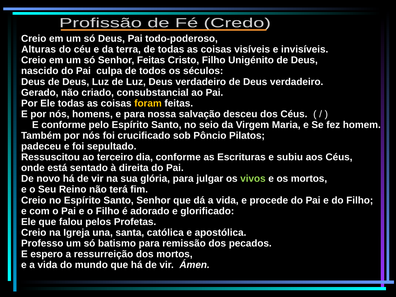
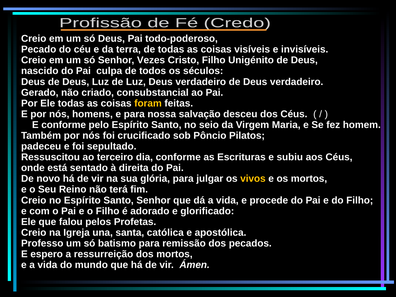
Alturas: Alturas -> Pecado (39, 49)
Senhor Feitas: Feitas -> Vezes (151, 60)
vivos colour: light green -> yellow (253, 179)
